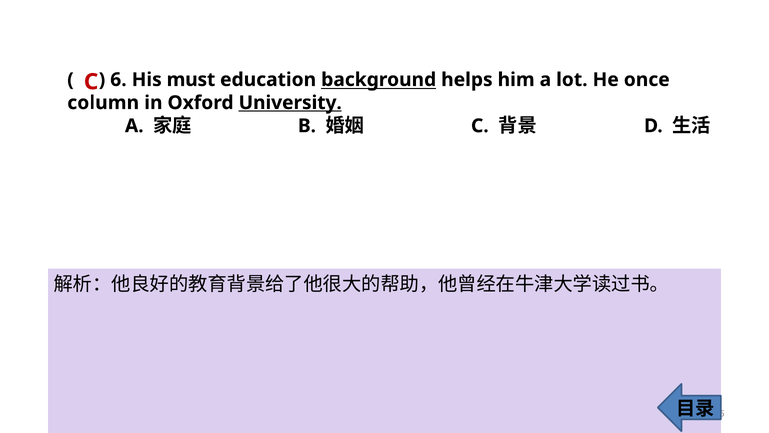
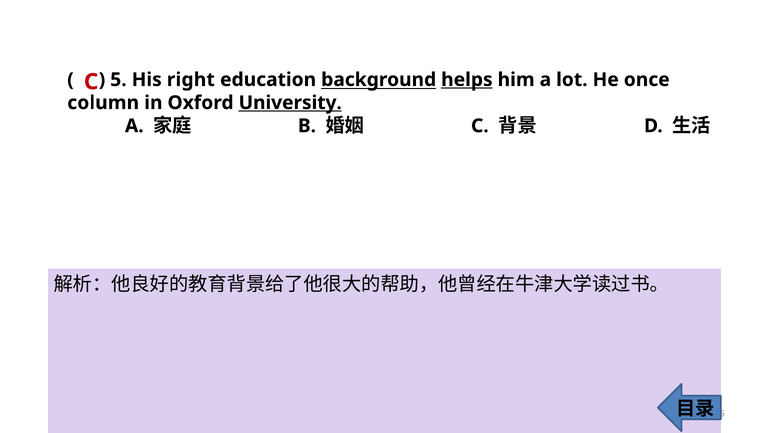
6: 6 -> 5 (118, 80)
must: must -> right (191, 80)
helps underline: none -> present (467, 80)
